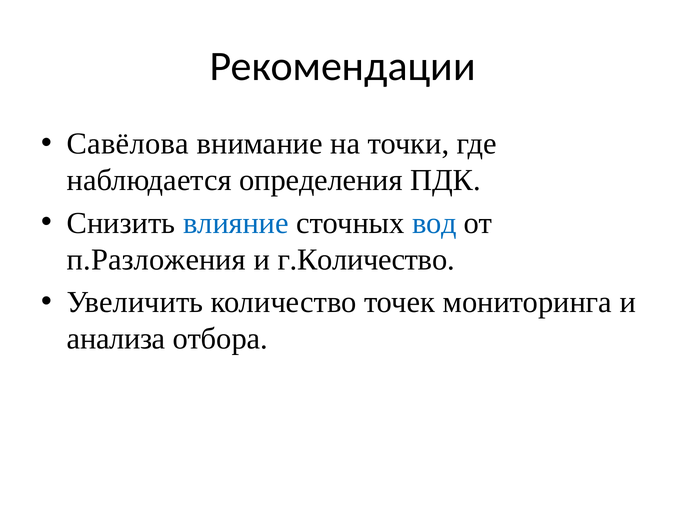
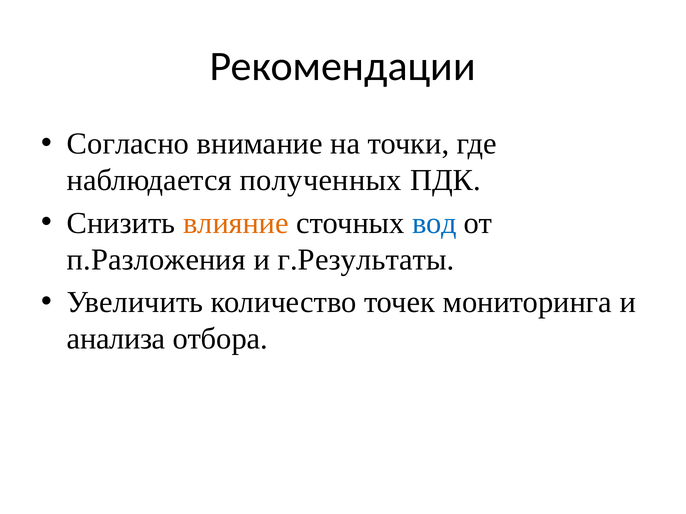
Савёлова: Савёлова -> Согласно (128, 144)
определения: определения -> полученных (321, 181)
влияние colour: blue -> orange (236, 223)
г.Количество: г.Количество -> г.Результаты (366, 260)
